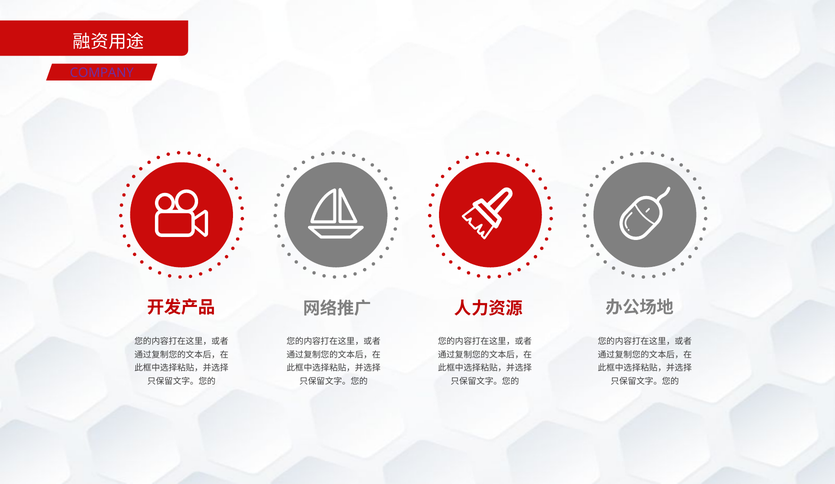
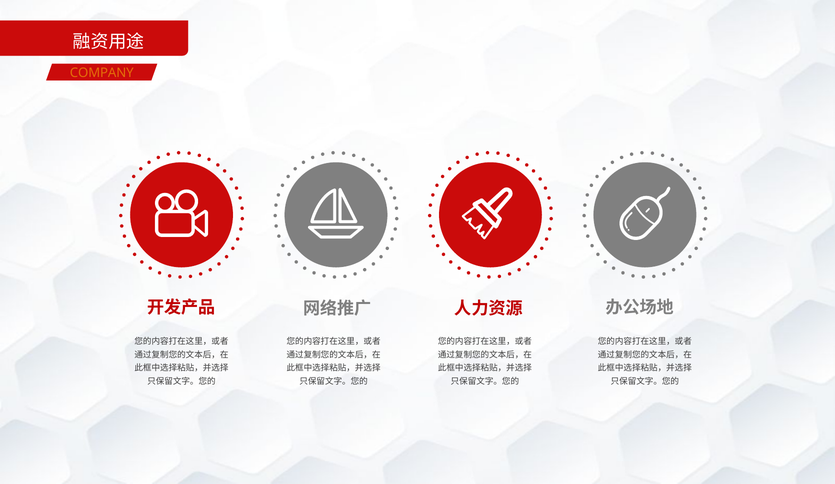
COMPANY colour: purple -> orange (102, 73)
